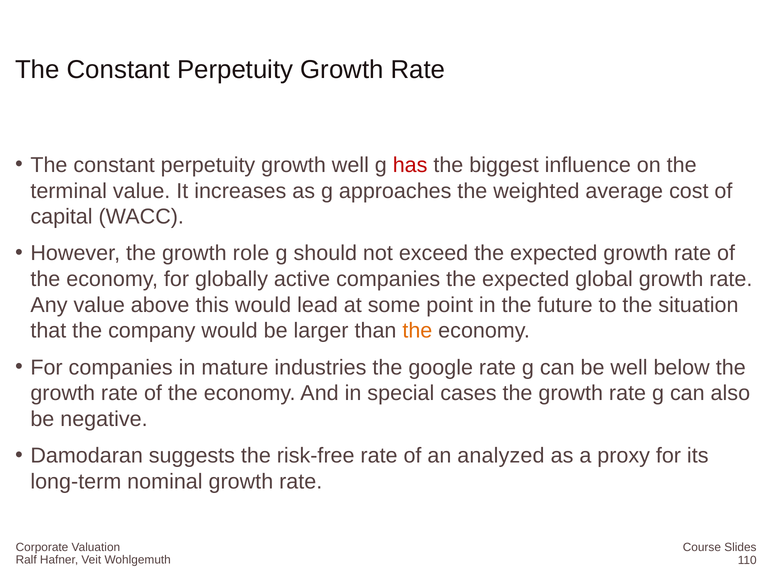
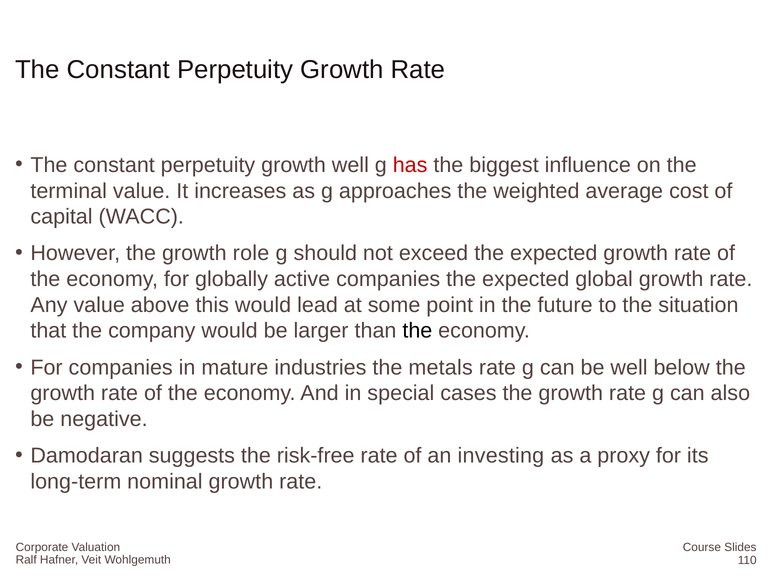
the colour: orange -> black (417, 331)
google: google -> metals (441, 367)
analyzed: analyzed -> investing (501, 455)
